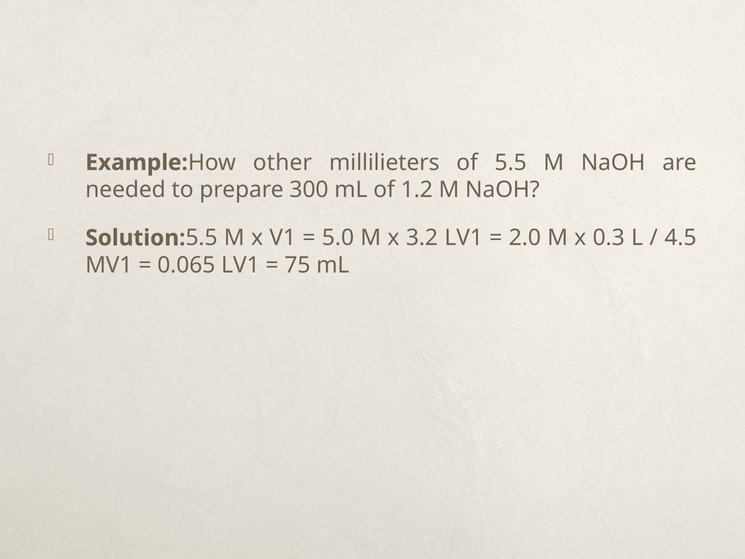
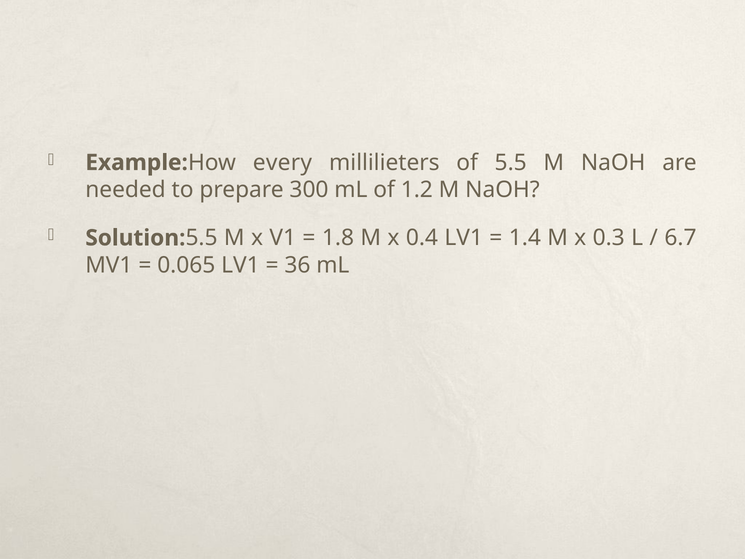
other: other -> every (282, 162)
5.0: 5.0 -> 1.8 (338, 238)
3.2: 3.2 -> 0.4 (422, 238)
2.0: 2.0 -> 1.4 (525, 238)
4.5: 4.5 -> 6.7 (680, 238)
75: 75 -> 36 (297, 265)
